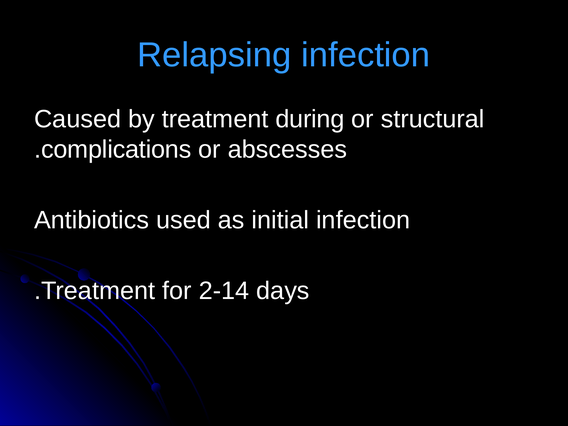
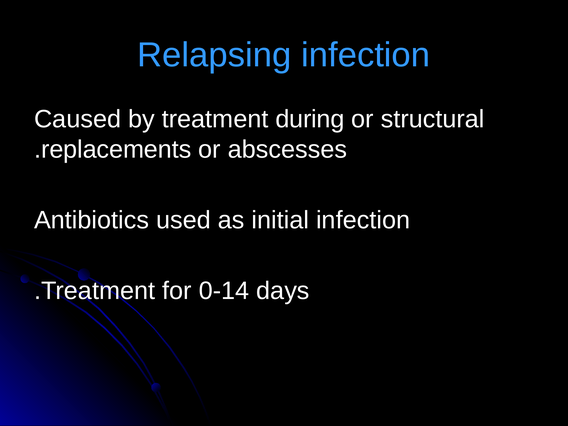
complications: complications -> replacements (116, 149)
2-14: 2-14 -> 0-14 (224, 291)
